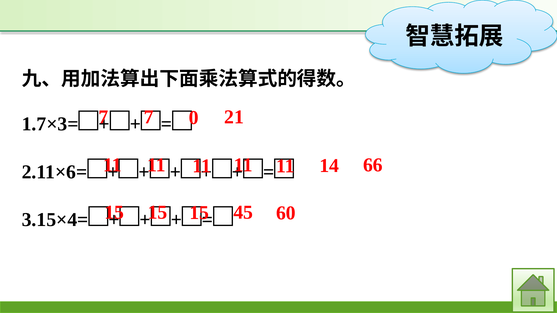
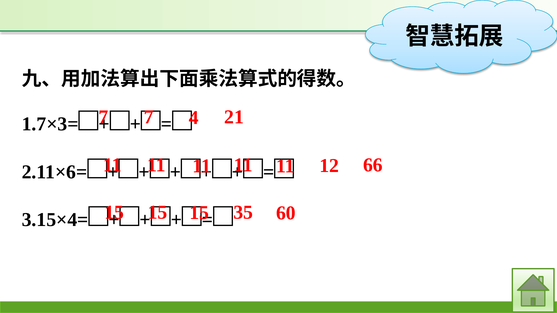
0: 0 -> 4 (194, 118)
14: 14 -> 12 (329, 166)
45: 45 -> 35 (243, 212)
